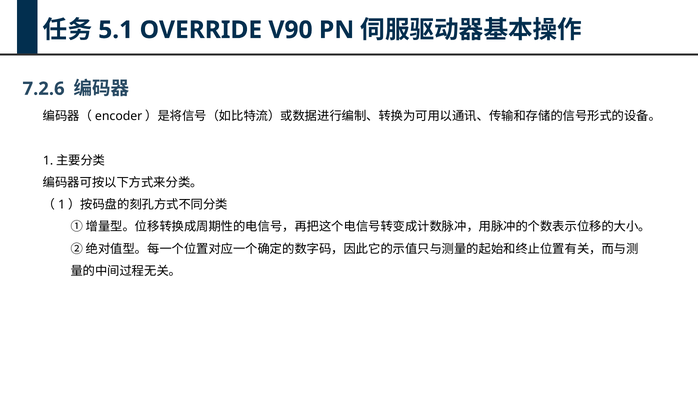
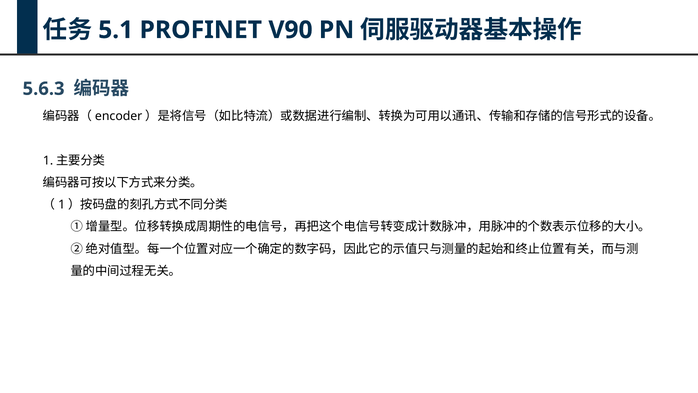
OVERRIDE: OVERRIDE -> PROFINET (201, 30)
7.2.6: 7.2.6 -> 5.6.3 (44, 89)
